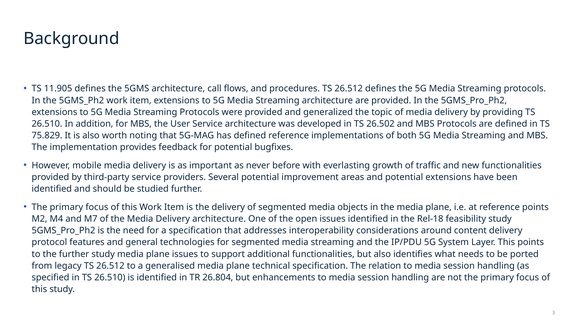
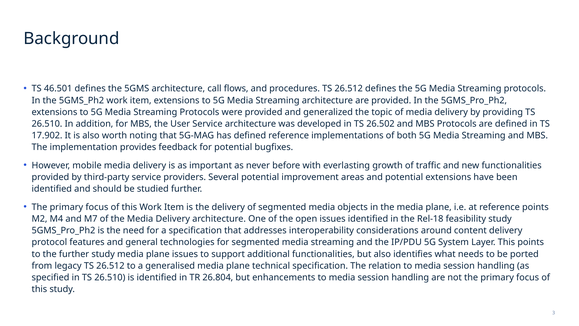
11.905: 11.905 -> 46.501 (58, 89)
75.829: 75.829 -> 17.902 (47, 135)
